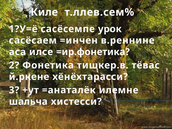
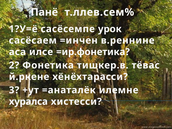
Киле: Киле -> Панё (44, 12)
шальча: шальча -> хуралса (28, 102)
